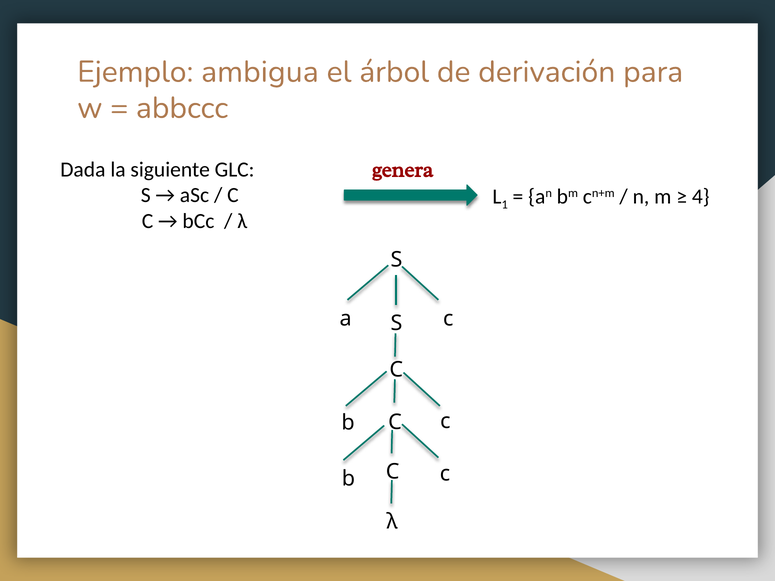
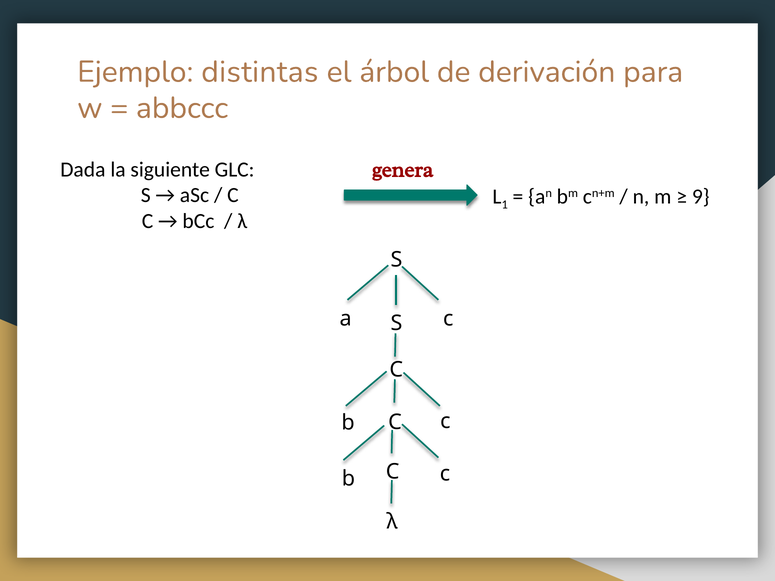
ambigua: ambigua -> distintas (260, 72)
4: 4 -> 9 (701, 197)
